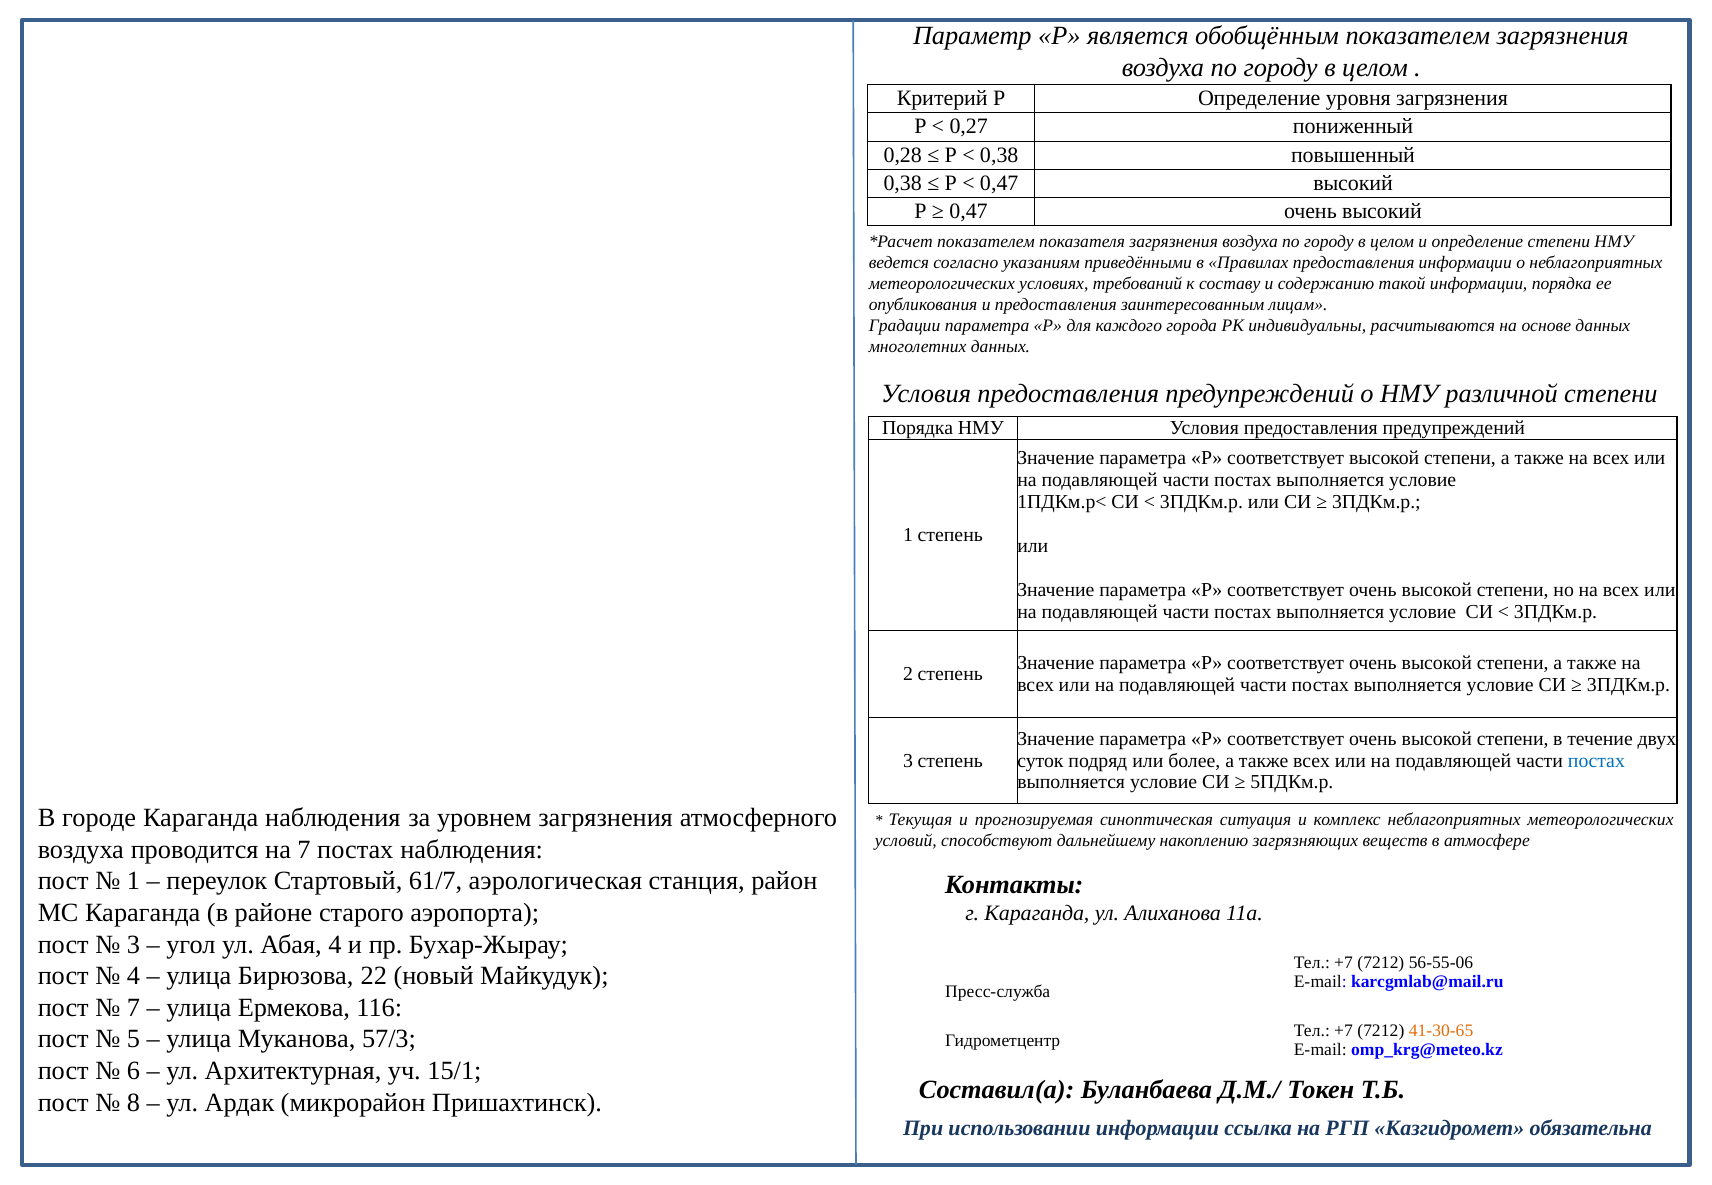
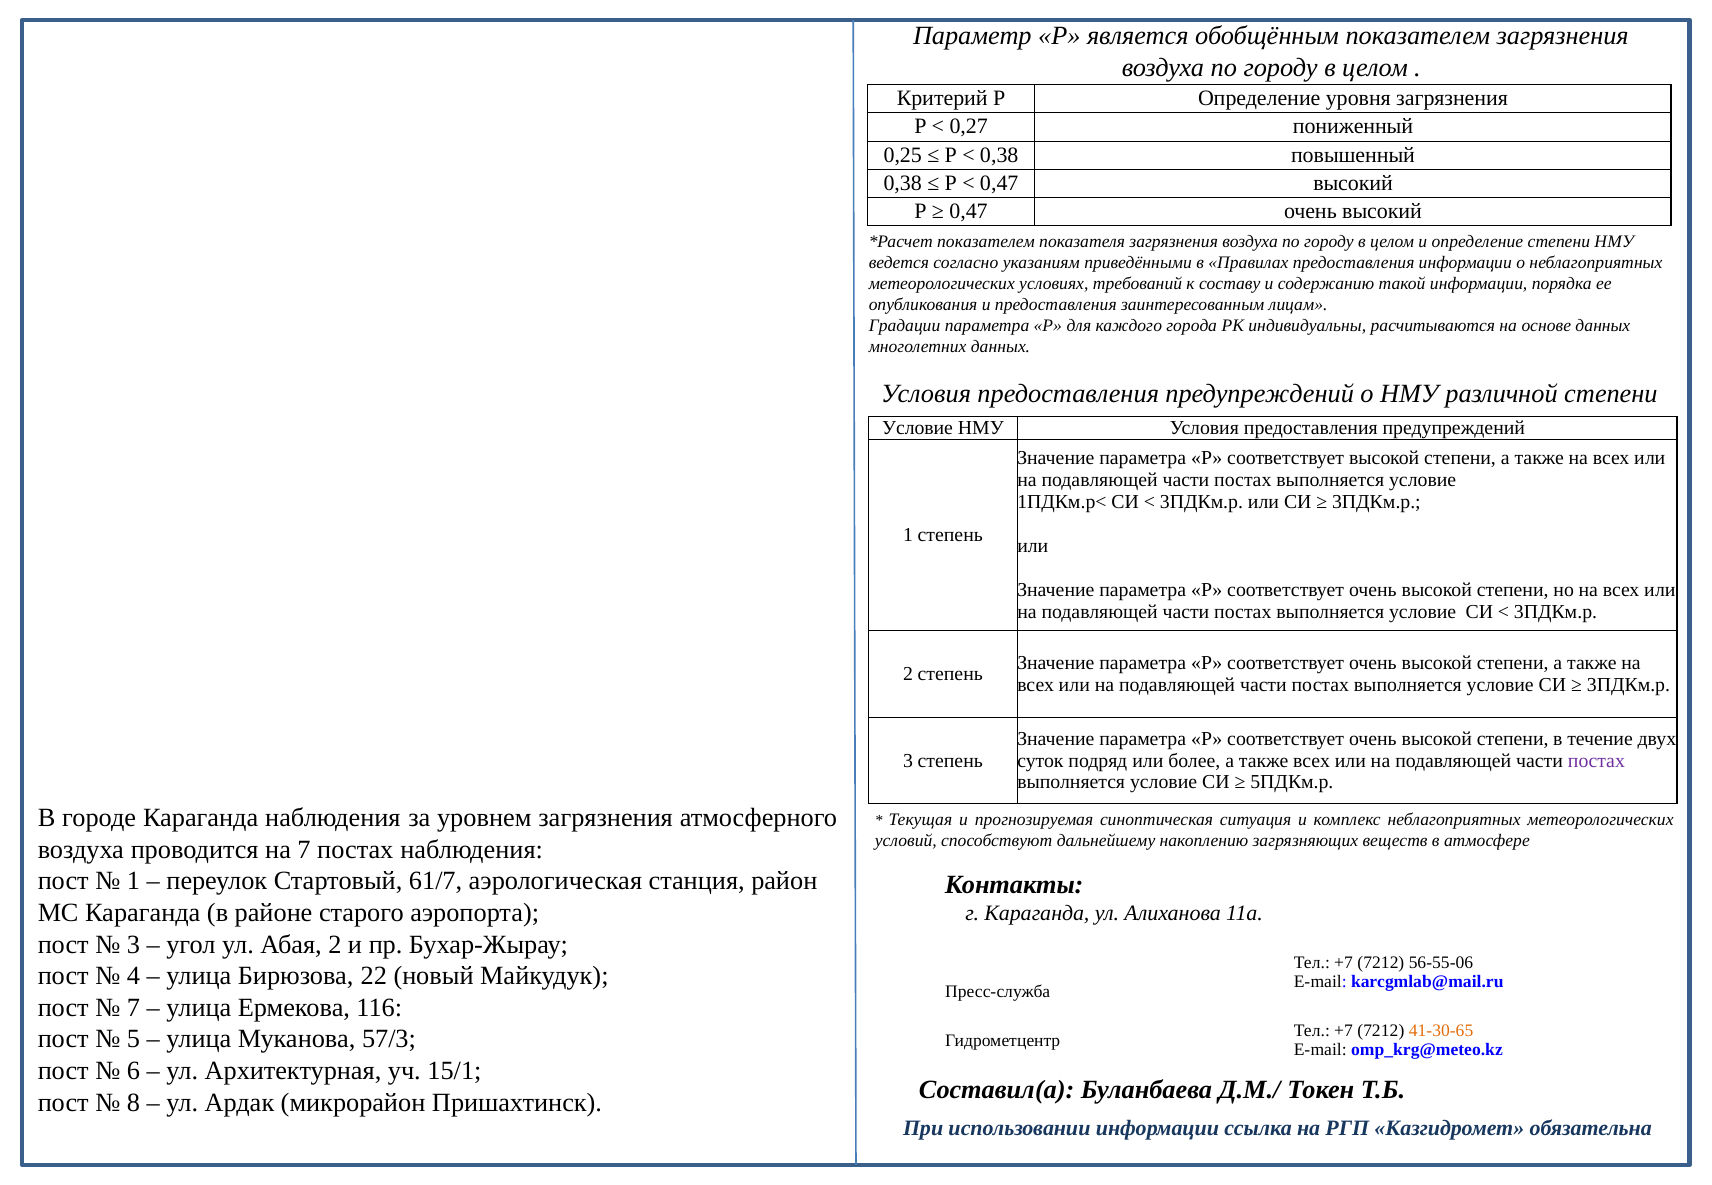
0,28: 0,28 -> 0,25 (903, 155)
Порядка: Порядка -> Условие (918, 428)
постах colour: blue -> purple (1596, 761)
Абая 4: 4 -> 2 (335, 945)
